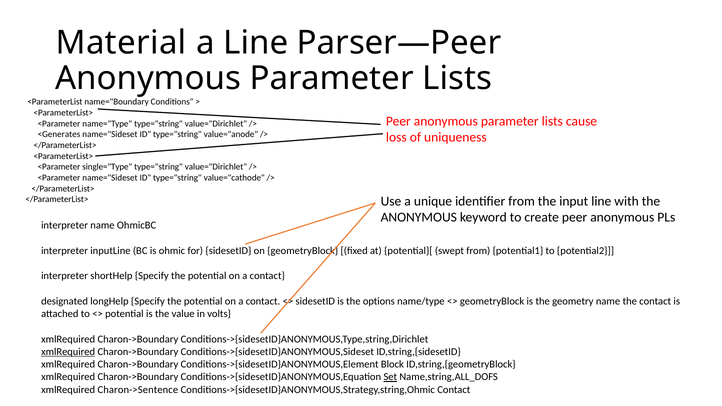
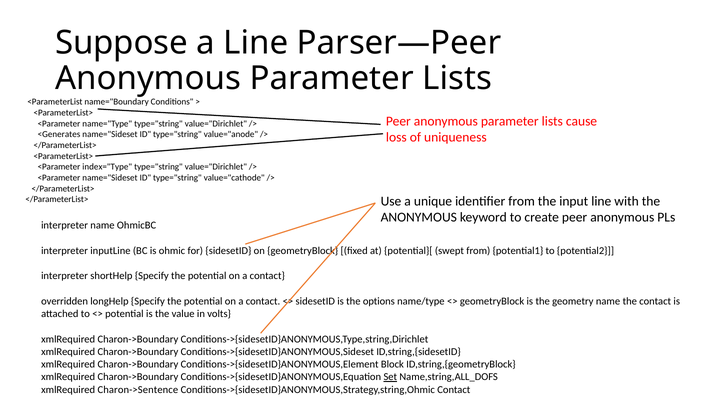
Material: Material -> Suppose (121, 43)
single="Type: single="Type -> index="Type (107, 167)
designated: designated -> overridden (65, 301)
xmlRequired underline: present -> none (68, 352)
